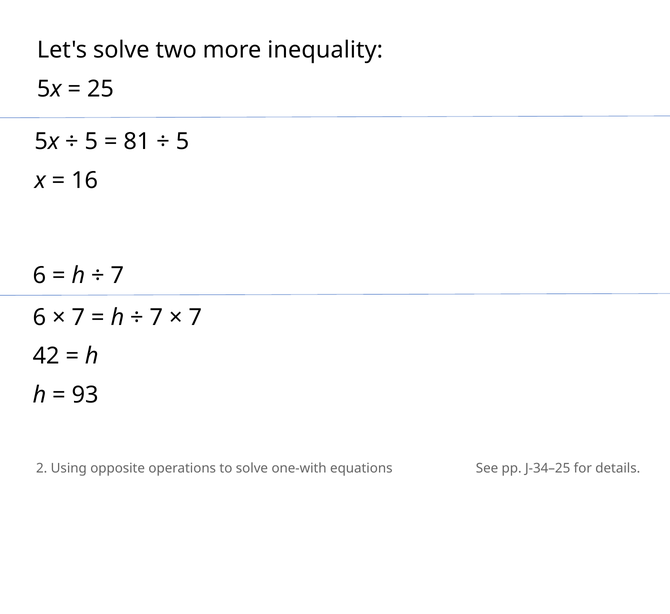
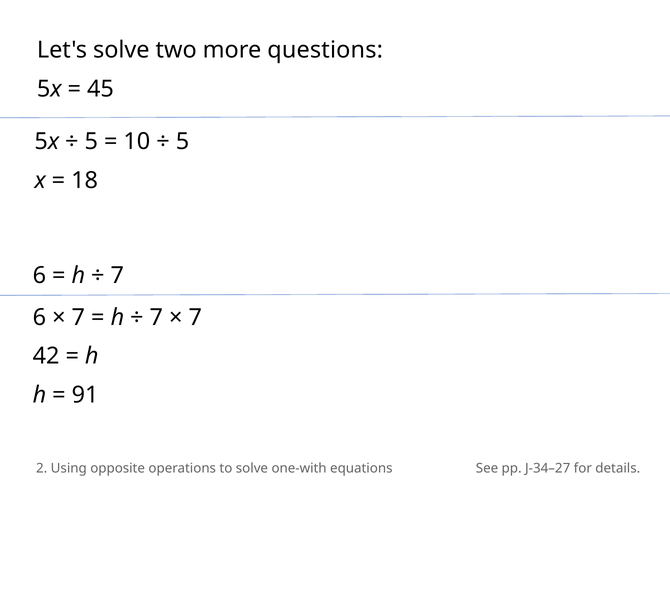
inequality: inequality -> questions (325, 50)
25: 25 -> 45 (100, 89)
81: 81 -> 10 (137, 142)
16: 16 -> 18 (85, 180)
93: 93 -> 91 (85, 395)
J-34–25: J-34–25 -> J-34–27 (548, 468)
